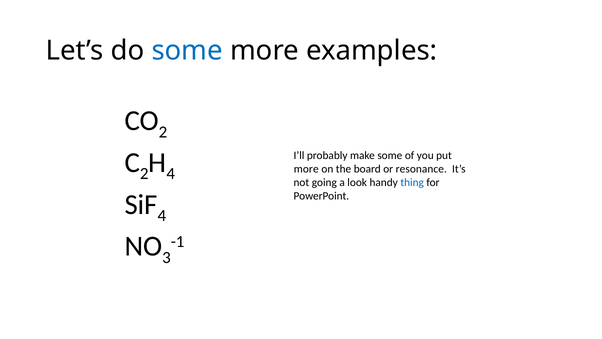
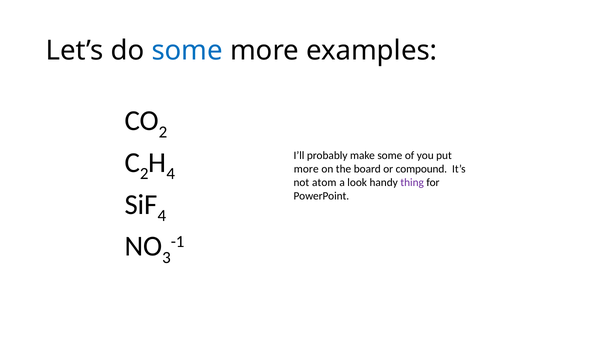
resonance: resonance -> compound (421, 169)
going: going -> atom (324, 182)
thing colour: blue -> purple (412, 182)
